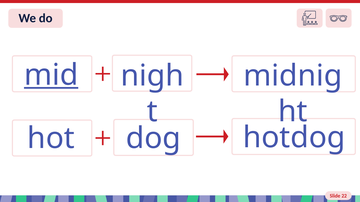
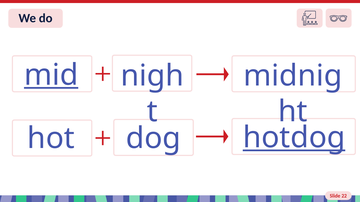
hotdog underline: none -> present (294, 138)
